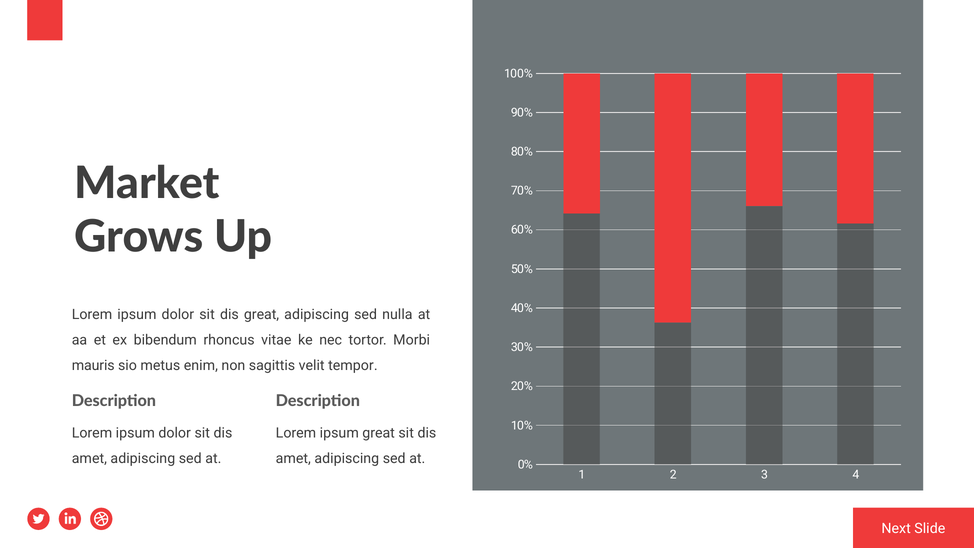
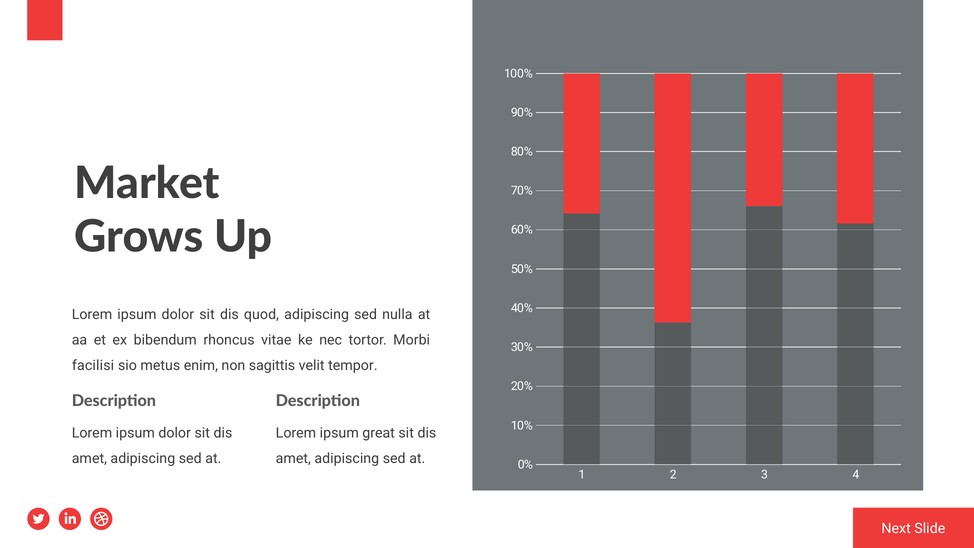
dis great: great -> quod (261, 314)
mauris: mauris -> facilisi (93, 366)
